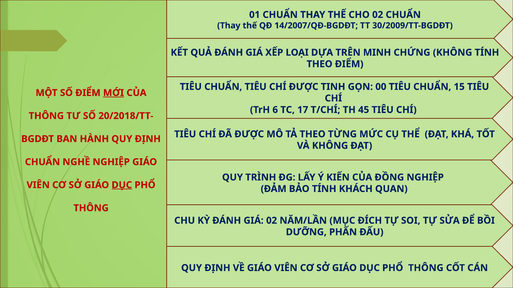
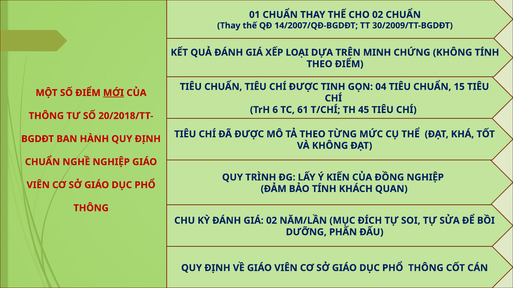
00: 00 -> 04 (381, 87)
17: 17 -> 61 (303, 110)
DỤC underline: present -> none (122, 185)
